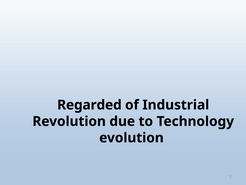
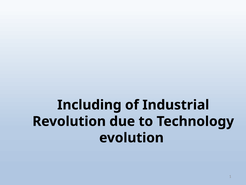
Regarded: Regarded -> Including (89, 105)
